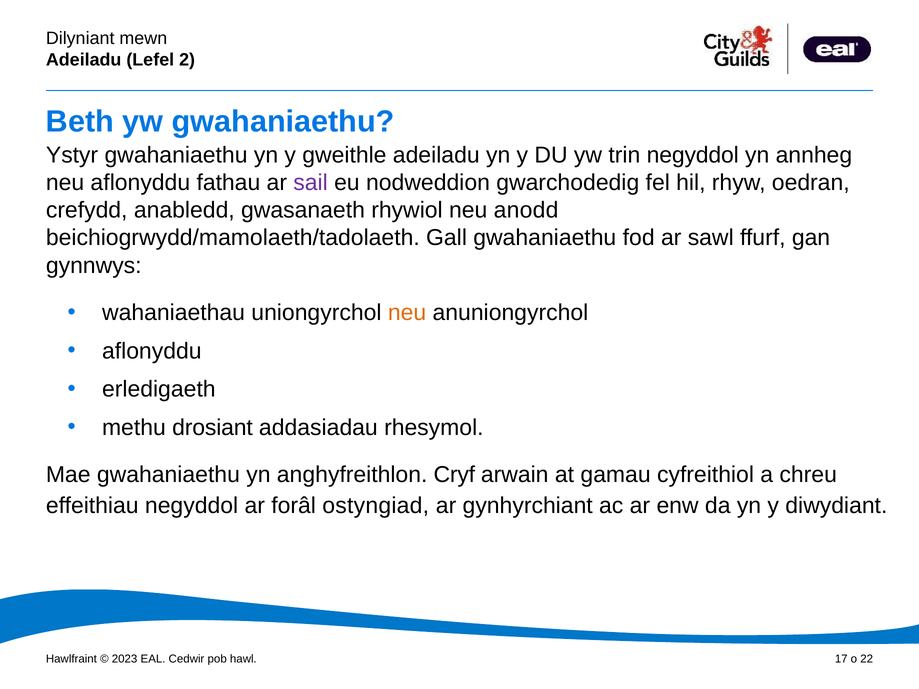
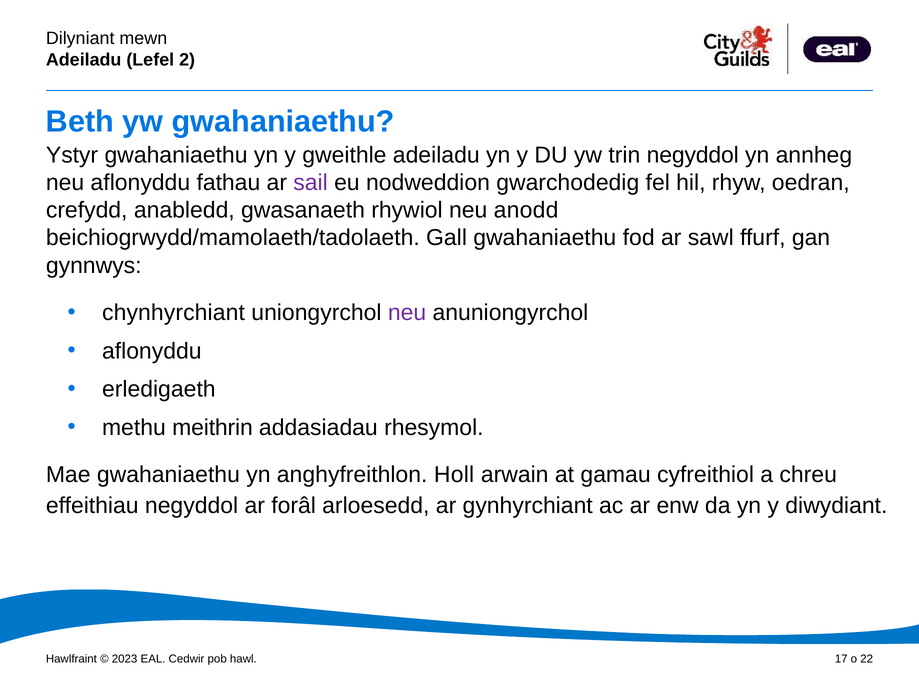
wahaniaethau: wahaniaethau -> chynhyrchiant (173, 313)
neu colour: orange -> purple (407, 313)
drosiant: drosiant -> meithrin (213, 428)
Cryf: Cryf -> Holl (454, 475)
ostyngiad: ostyngiad -> arloesedd (376, 506)
